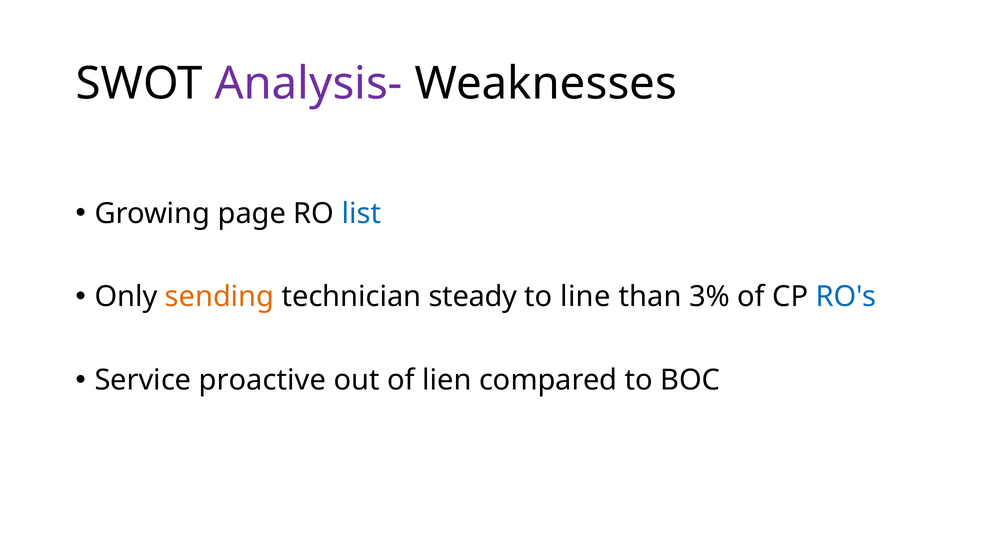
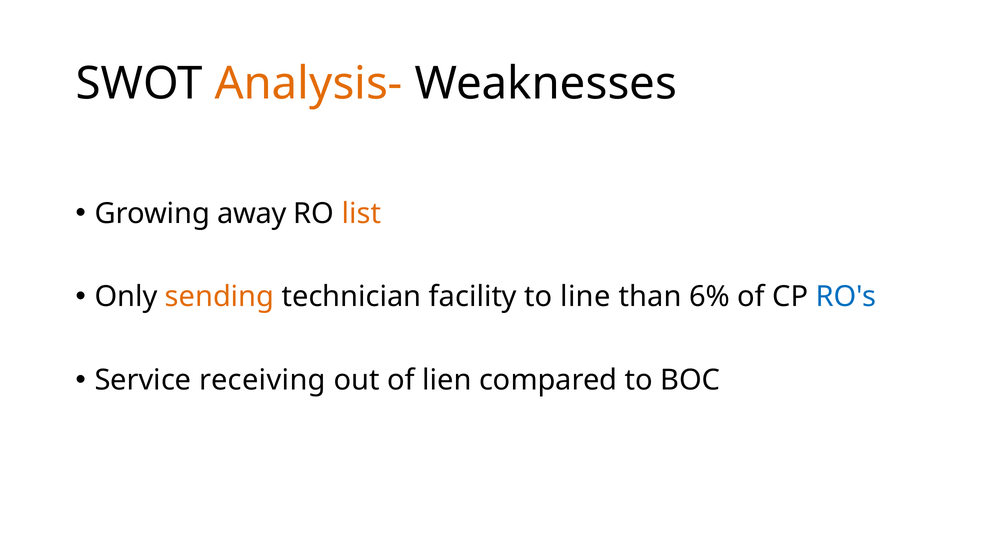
Analysis- colour: purple -> orange (309, 84)
page: page -> away (252, 214)
list colour: blue -> orange (361, 214)
steady: steady -> facility (473, 297)
3%: 3% -> 6% (709, 297)
proactive: proactive -> receiving (262, 380)
